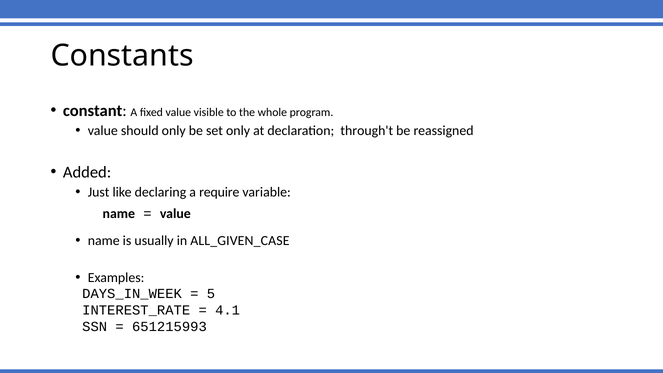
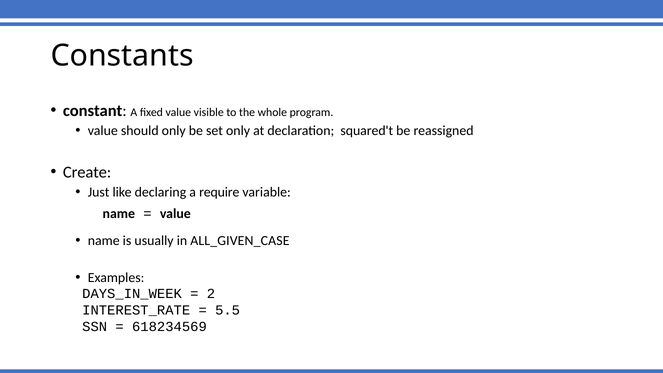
through't: through't -> squared't (367, 130)
Added: Added -> Create (87, 172)
5: 5 -> 2 (211, 294)
4.1: 4.1 -> 5.5 (228, 310)
651215993: 651215993 -> 618234569 (169, 326)
